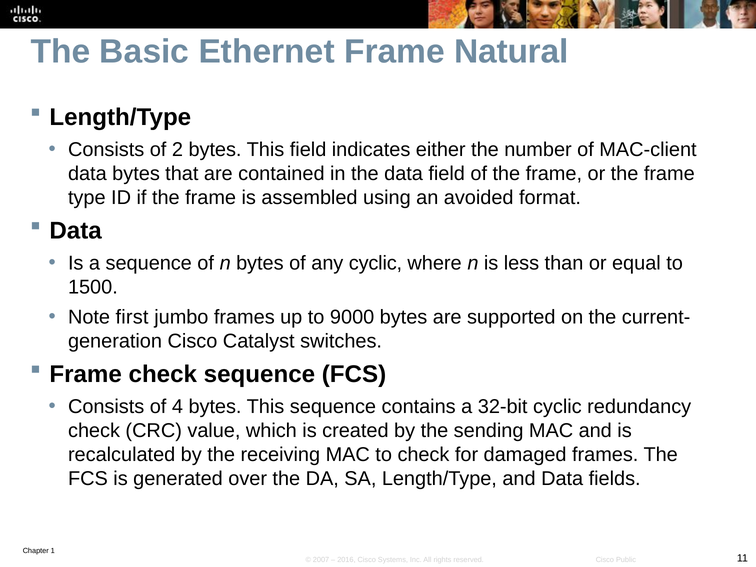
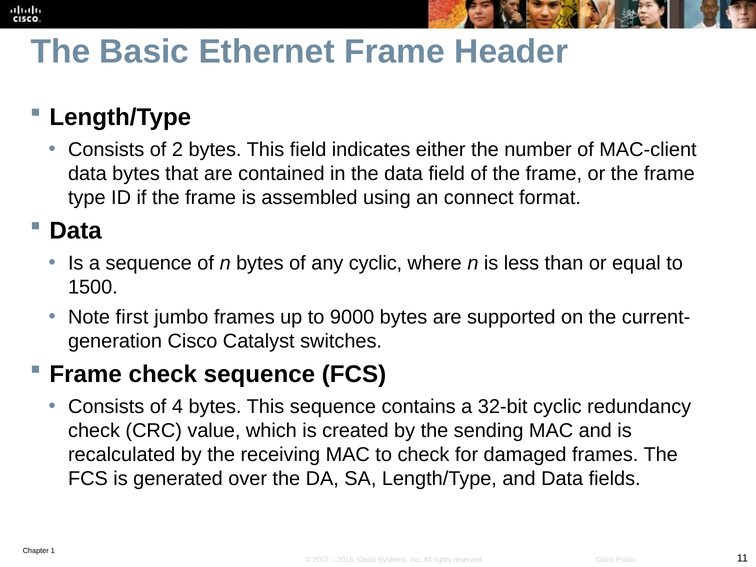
Natural: Natural -> Header (511, 52)
avoided: avoided -> connect (479, 198)
